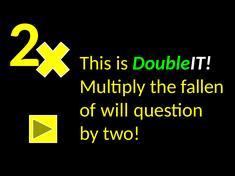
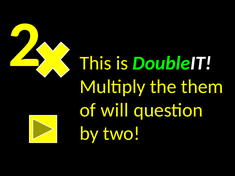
fallen: fallen -> them (202, 87)
